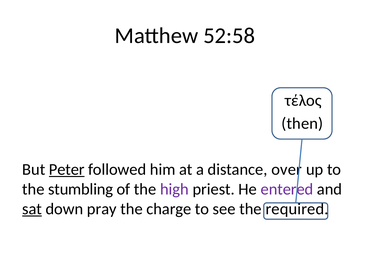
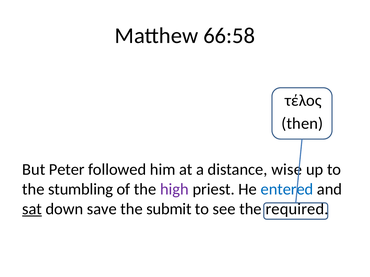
52:58: 52:58 -> 66:58 (229, 36)
Peter underline: present -> none (67, 170)
over: over -> wise (287, 170)
entered colour: purple -> blue (287, 190)
pray: pray -> save (102, 209)
charge: charge -> submit (169, 209)
